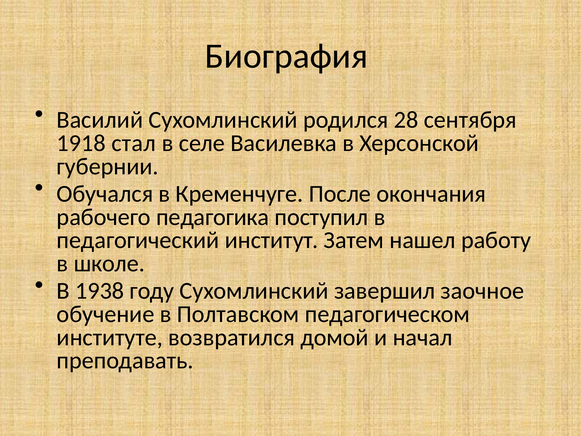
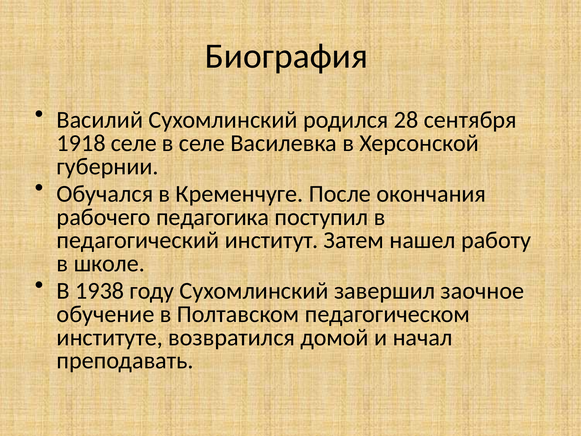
1918 стал: стал -> селе (134, 143)
